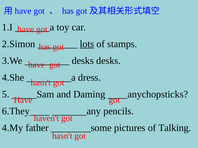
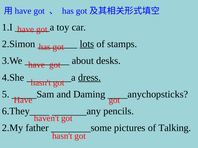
desks: desks -> about (83, 61)
dress underline: none -> present (89, 78)
4.My: 4.My -> 2.My (13, 128)
